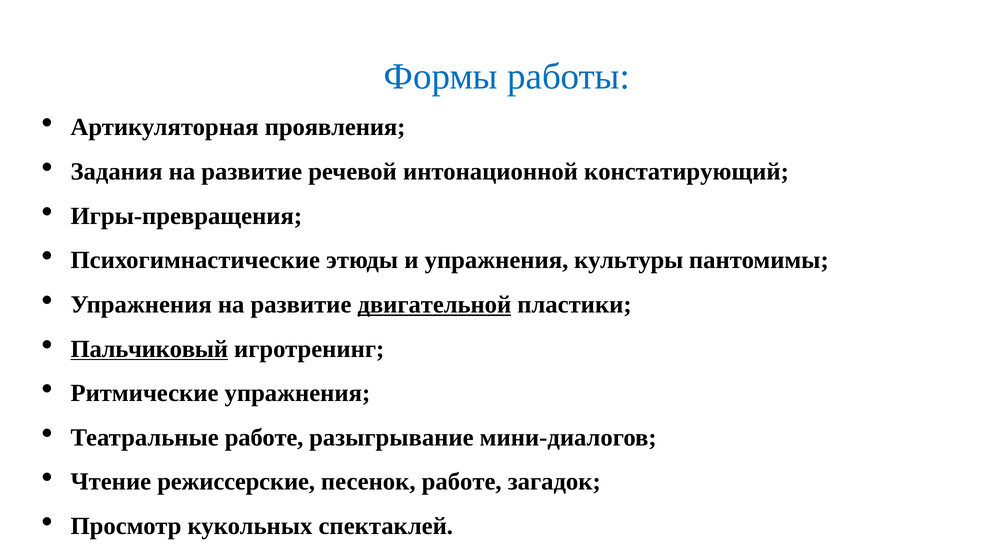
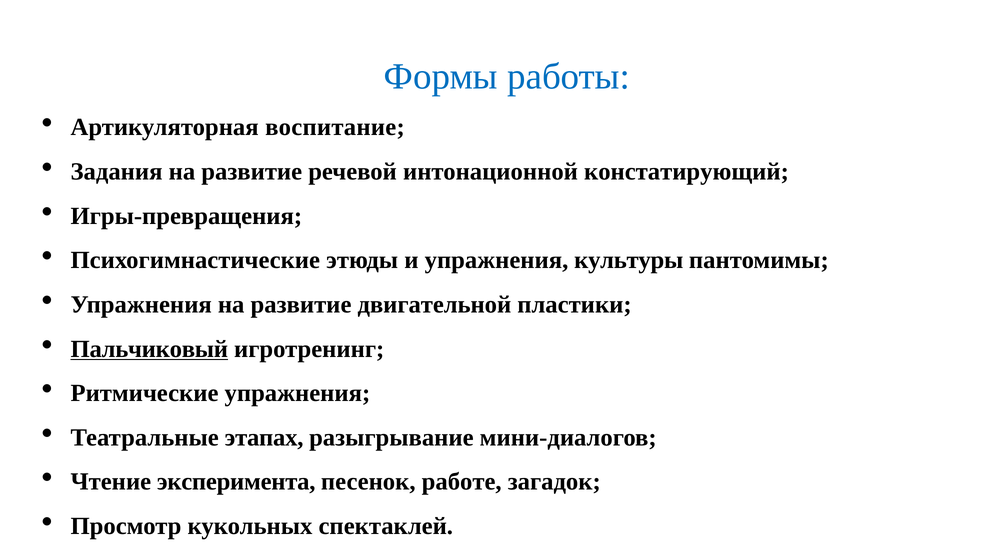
проявления: проявления -> воспитание (335, 127)
двигательной underline: present -> none (434, 305)
Театральные работе: работе -> этапах (264, 438)
режиссерские: режиссерские -> эксперимента (236, 482)
